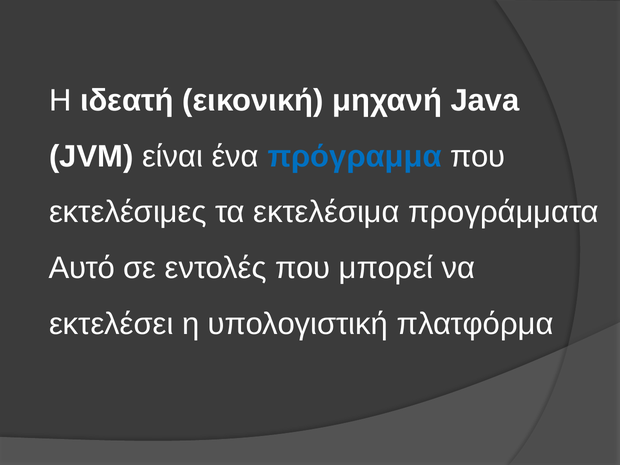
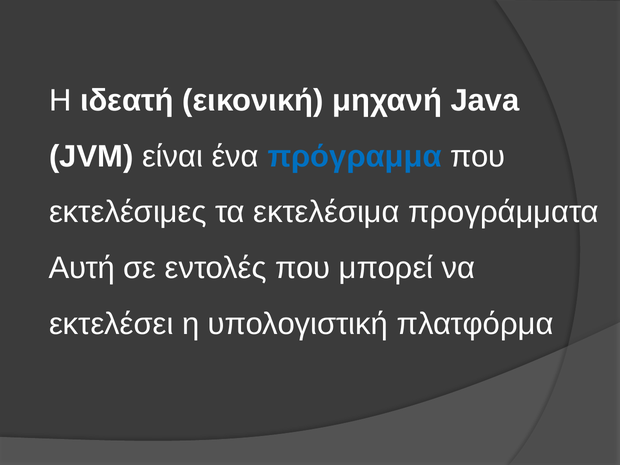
Αυτό: Αυτό -> Αυτή (82, 268)
